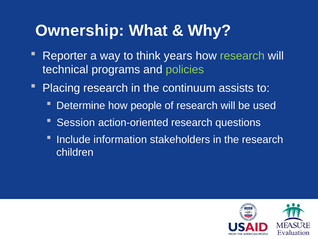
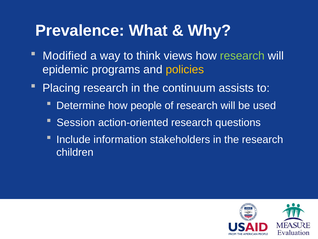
Ownership: Ownership -> Prevalence (80, 31)
Reporter: Reporter -> Modified (65, 56)
years: years -> views (178, 56)
technical: technical -> epidemic (65, 70)
policies colour: light green -> yellow (185, 70)
